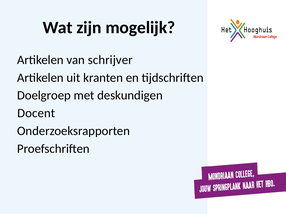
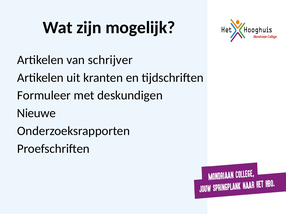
Doelgroep: Doelgroep -> Formuleer (44, 96)
Docent: Docent -> Nieuwe (36, 113)
